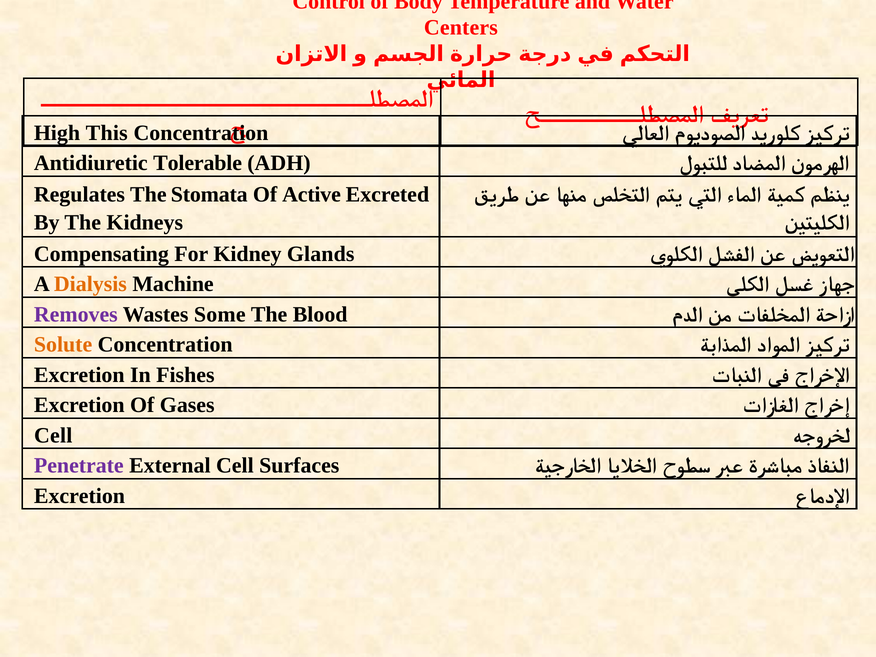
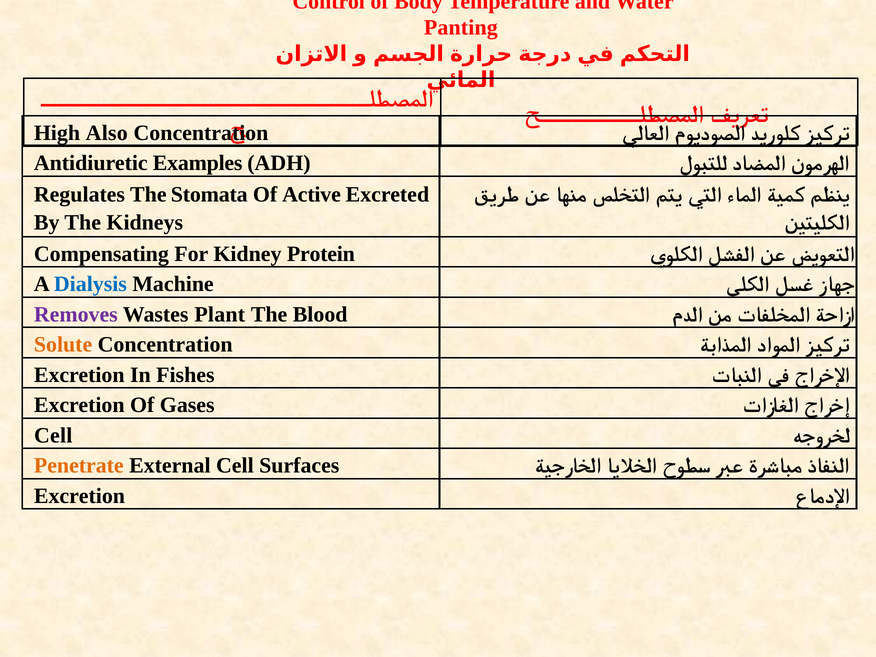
Centers: Centers -> Panting (461, 28)
This: This -> Also (107, 133)
Tolerable: Tolerable -> Examples (198, 163)
Glands: Glands -> Protein (321, 254)
Dialysis colour: orange -> blue (90, 284)
Some: Some -> Plant (220, 314)
Penetrate colour: purple -> orange (79, 466)
